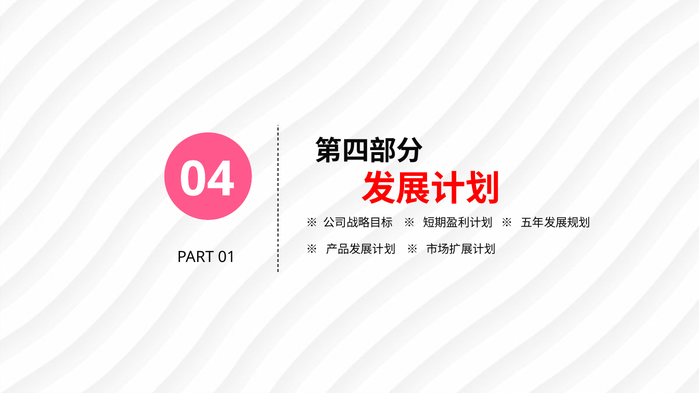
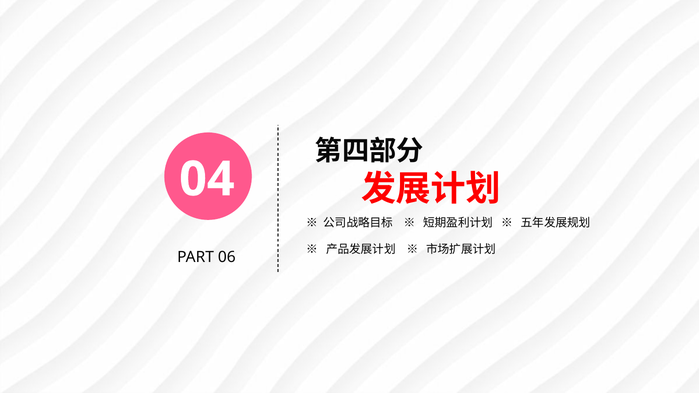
01: 01 -> 06 (227, 257)
